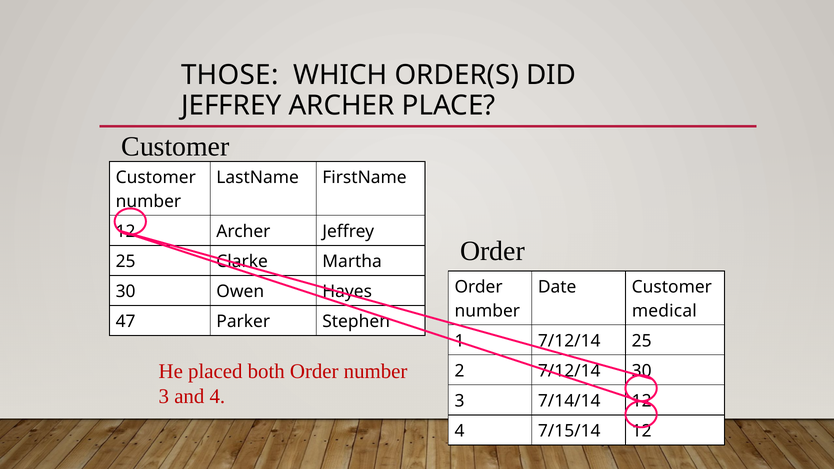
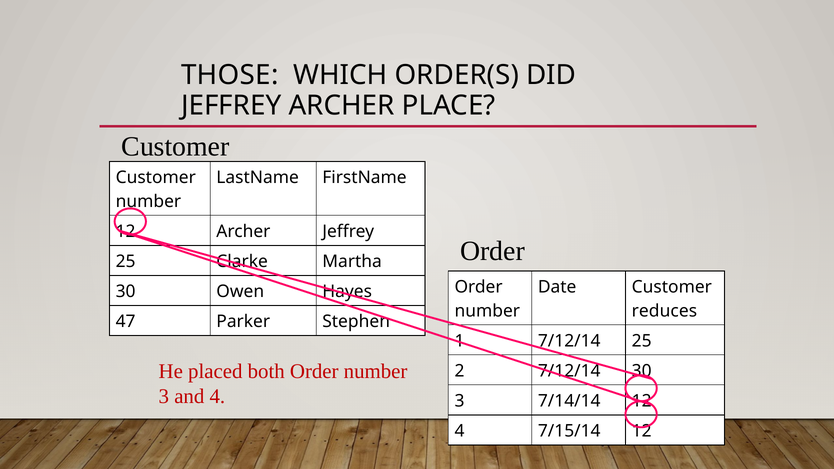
medical: medical -> reduces (664, 311)
